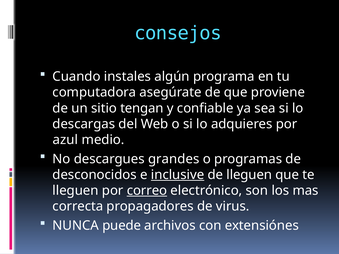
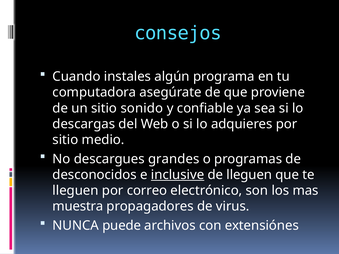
tengan: tengan -> sonido (142, 108)
azul: azul -> sitio (65, 140)
correo underline: present -> none (147, 191)
correcta: correcta -> muestra (78, 207)
